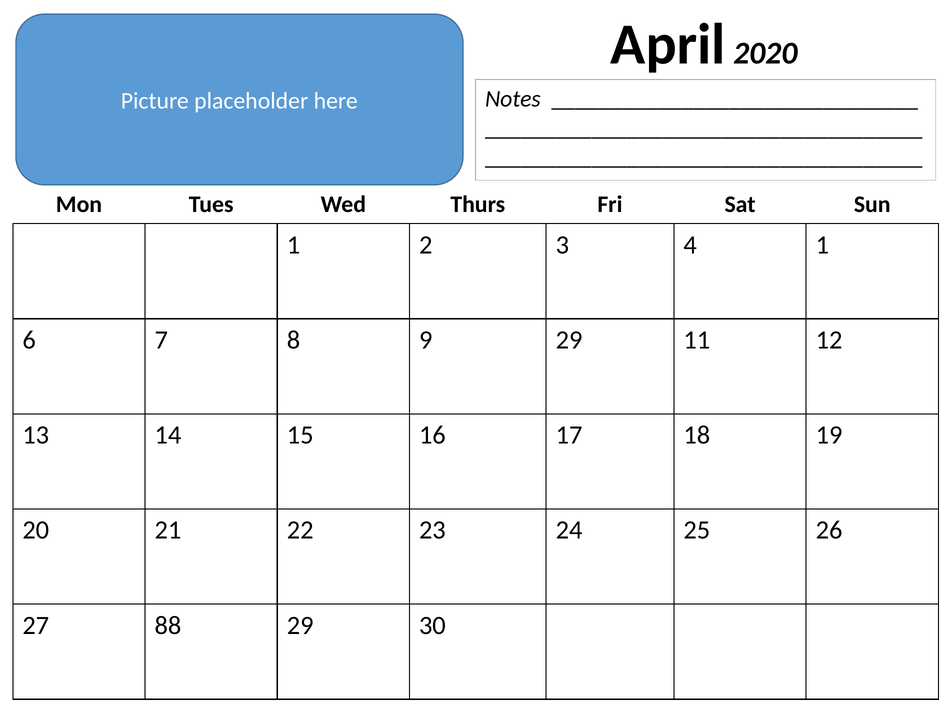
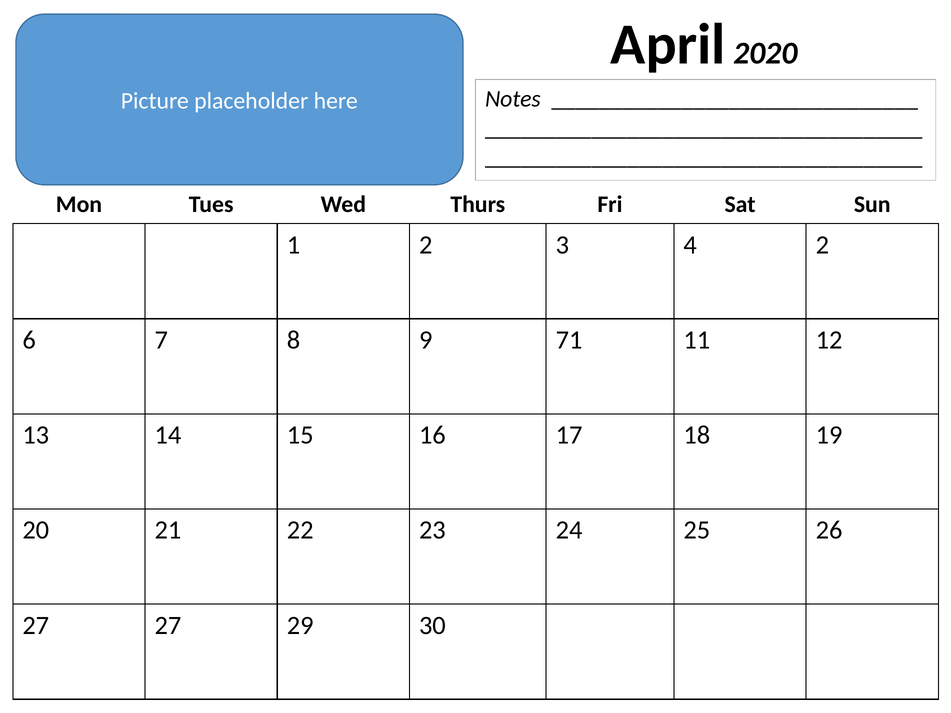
4 1: 1 -> 2 (822, 245)
9 29: 29 -> 71 (569, 340)
27 88: 88 -> 27 (168, 626)
